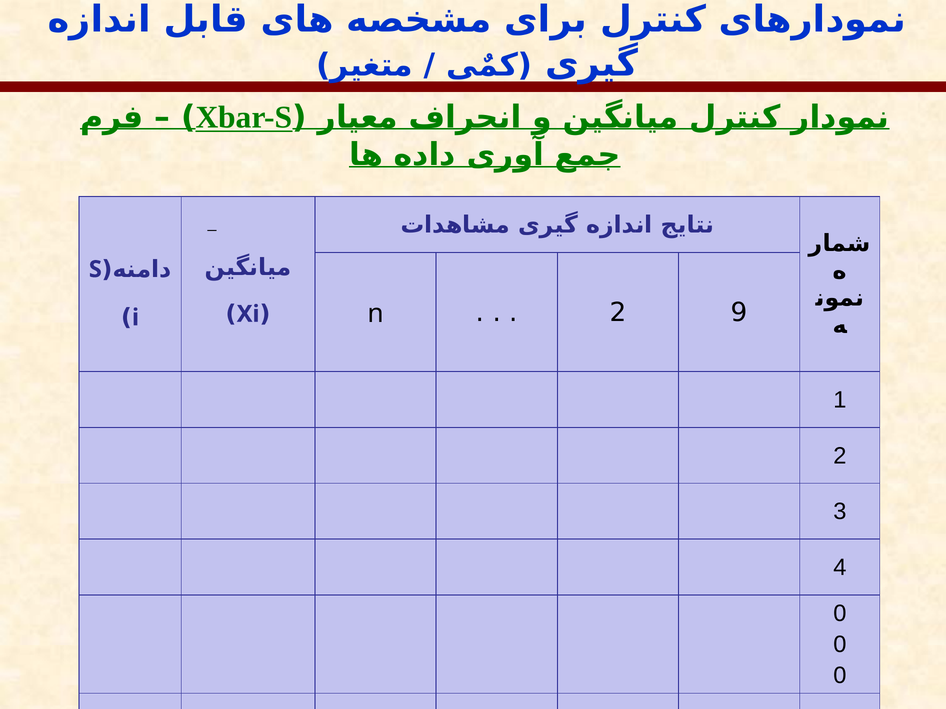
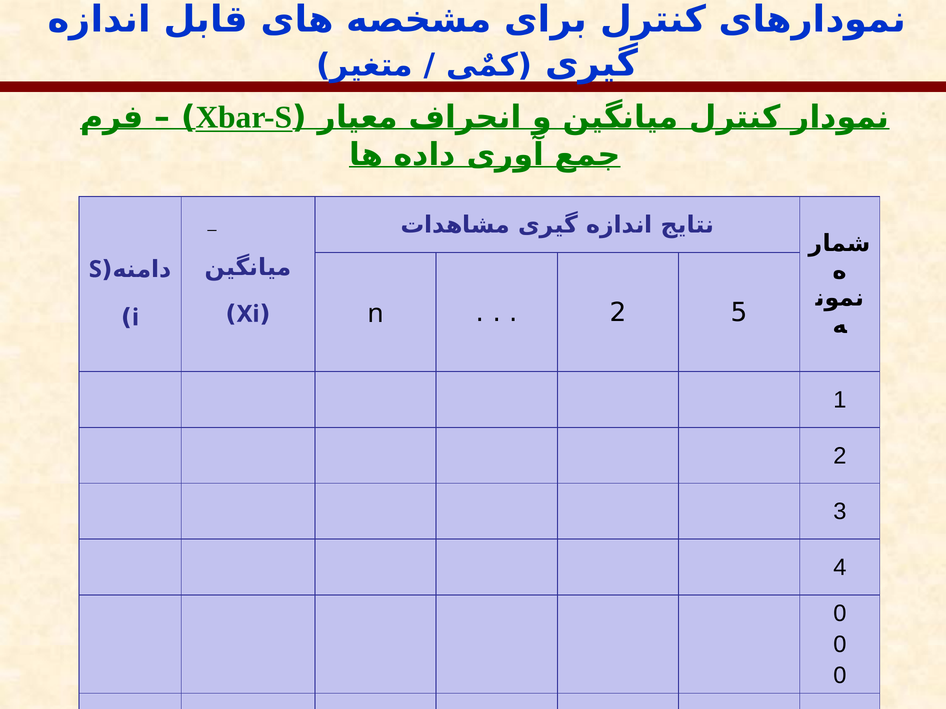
9: 9 -> 5 (739, 313)
